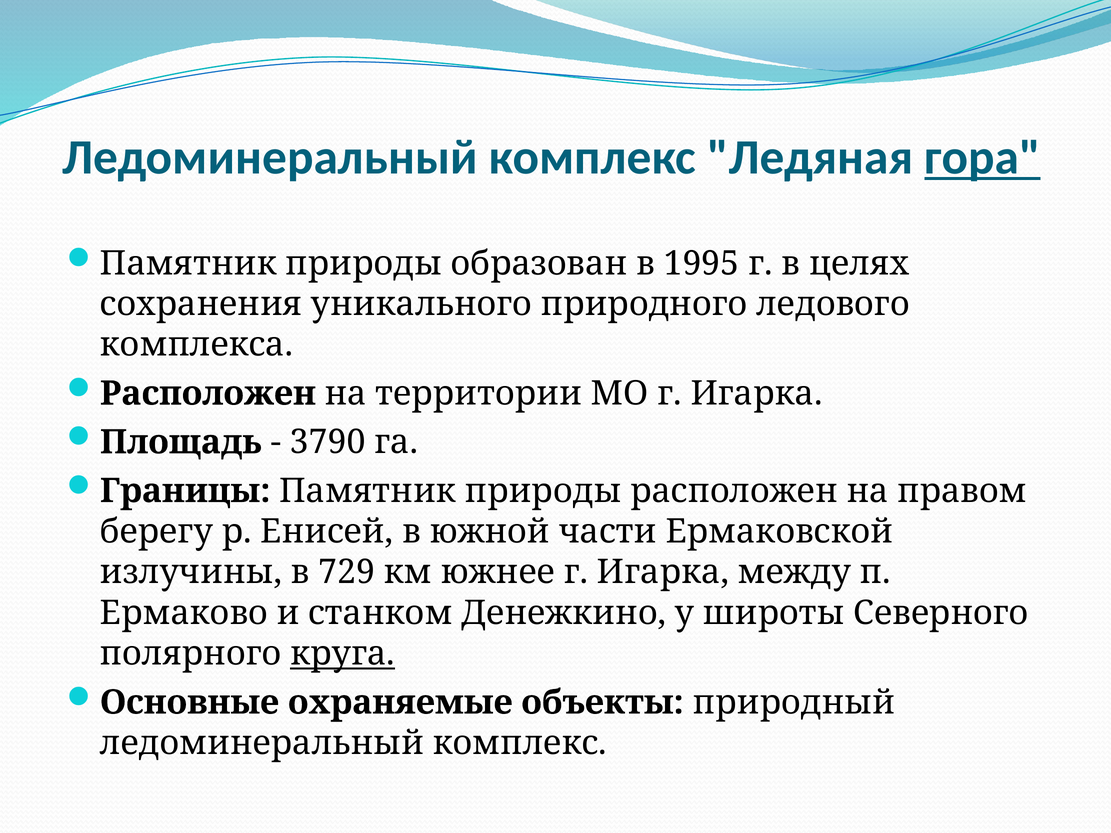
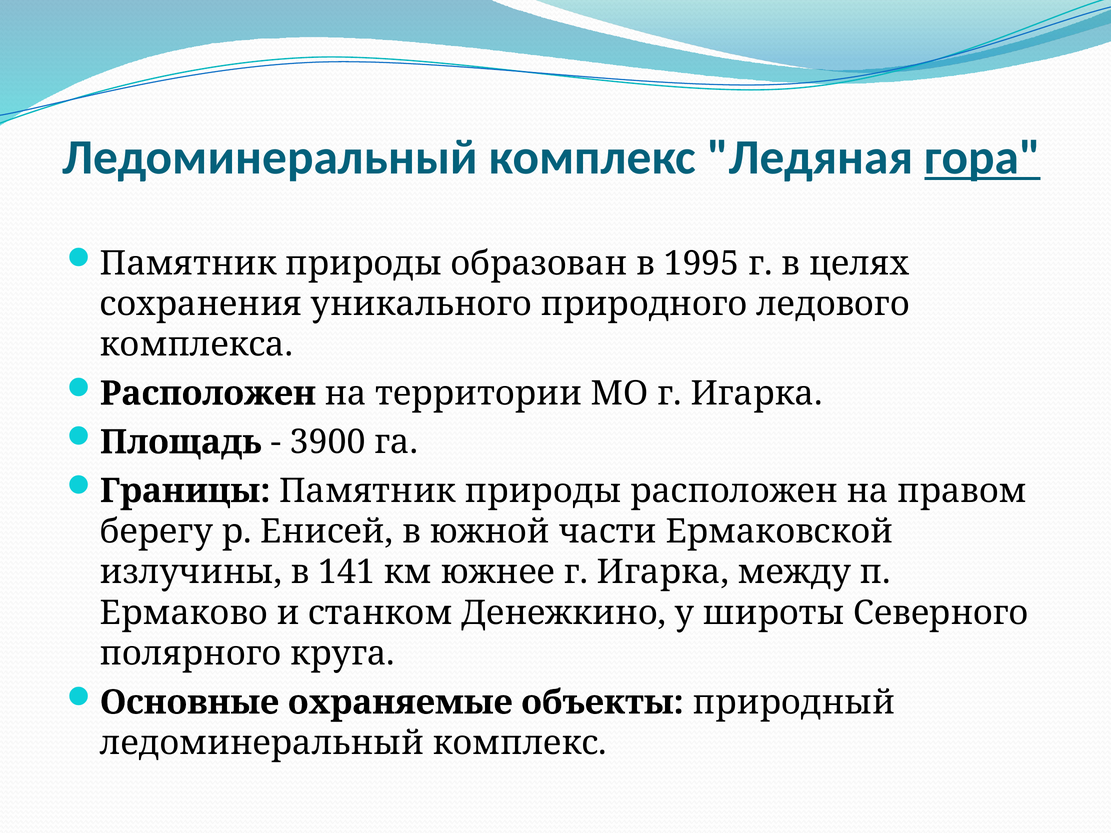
3790: 3790 -> 3900 (328, 442)
729: 729 -> 141 (347, 572)
круга underline: present -> none (343, 654)
